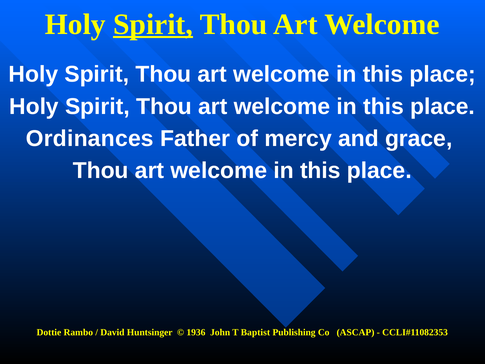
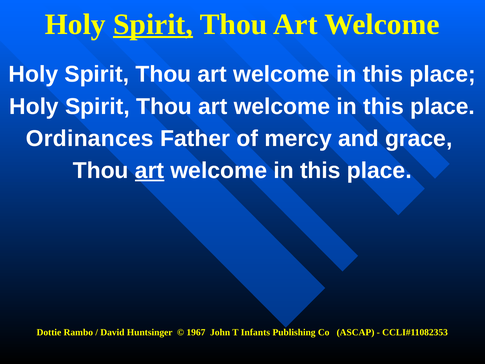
art underline: none -> present (150, 171)
1936: 1936 -> 1967 (196, 332)
Baptist: Baptist -> Infants (255, 332)
